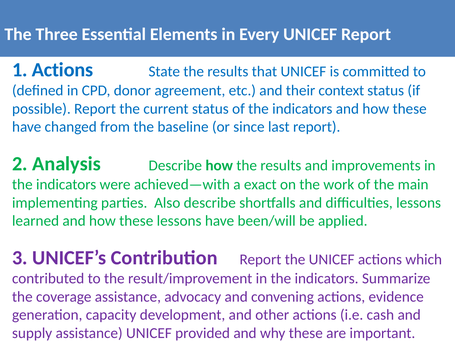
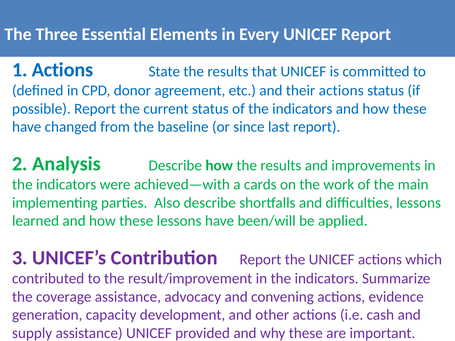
their context: context -> actions (341, 91)
exact: exact -> cards (260, 185)
